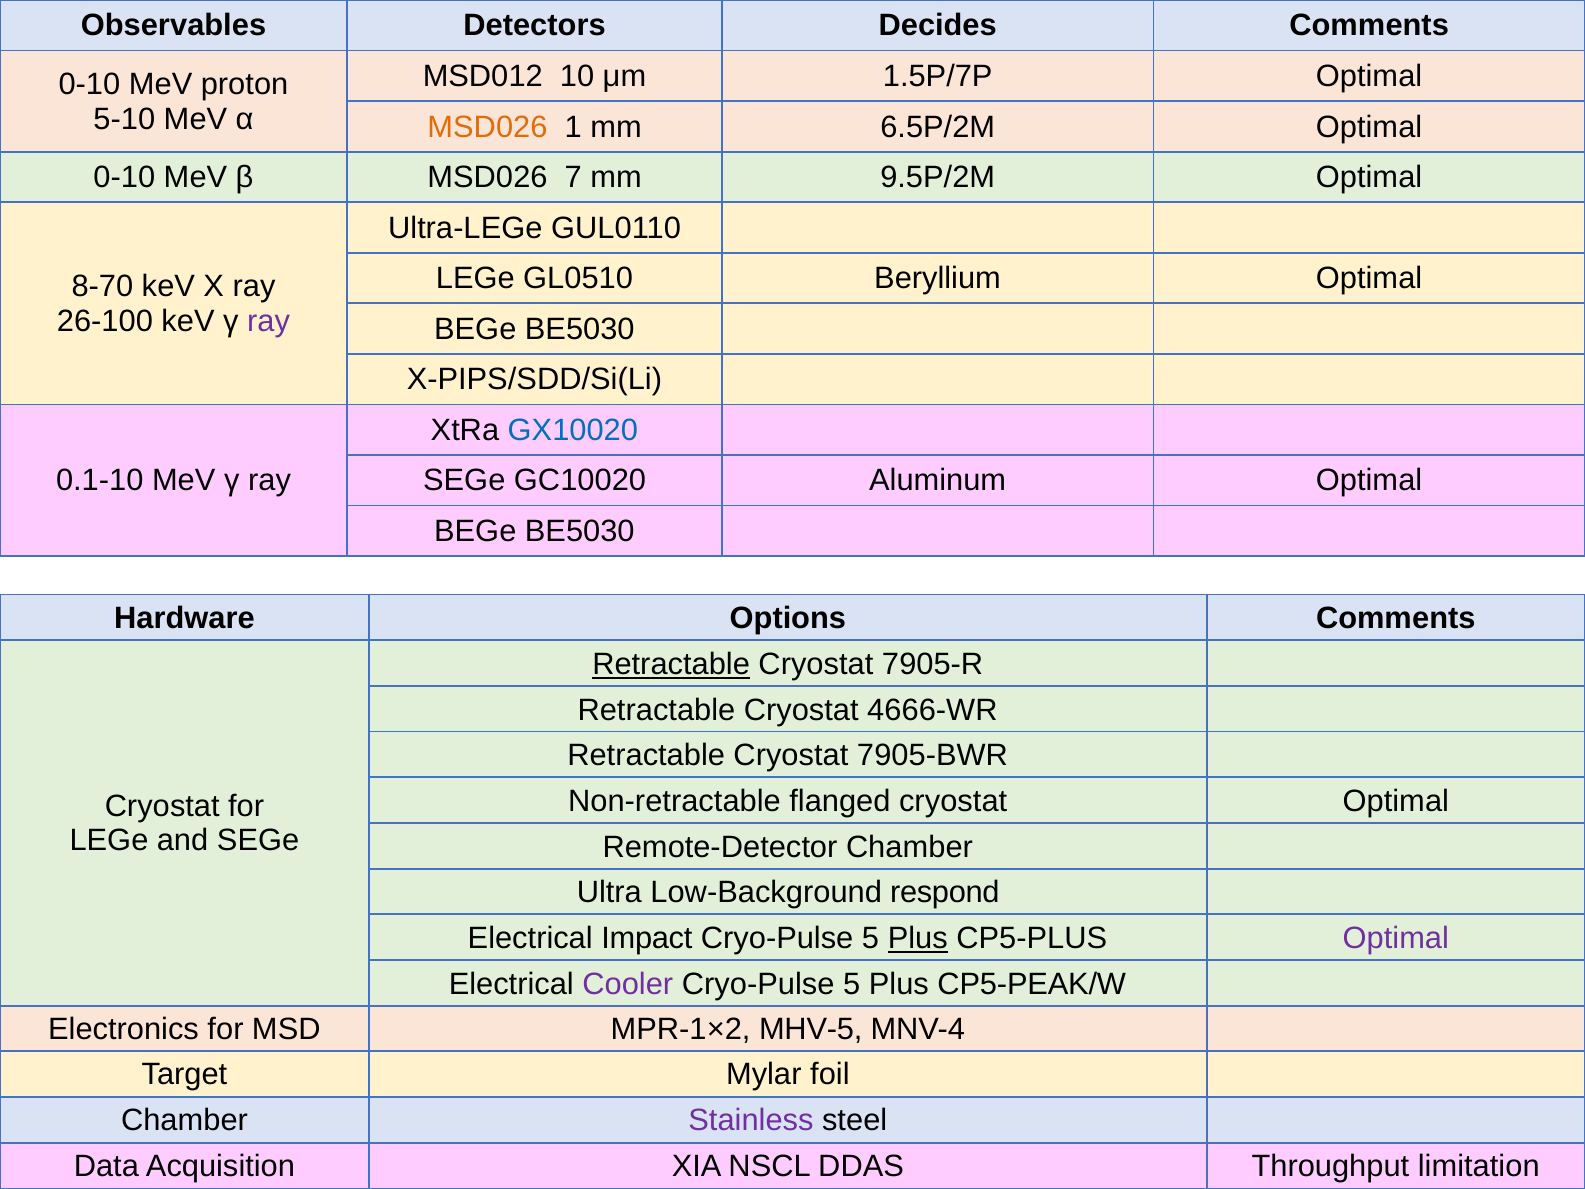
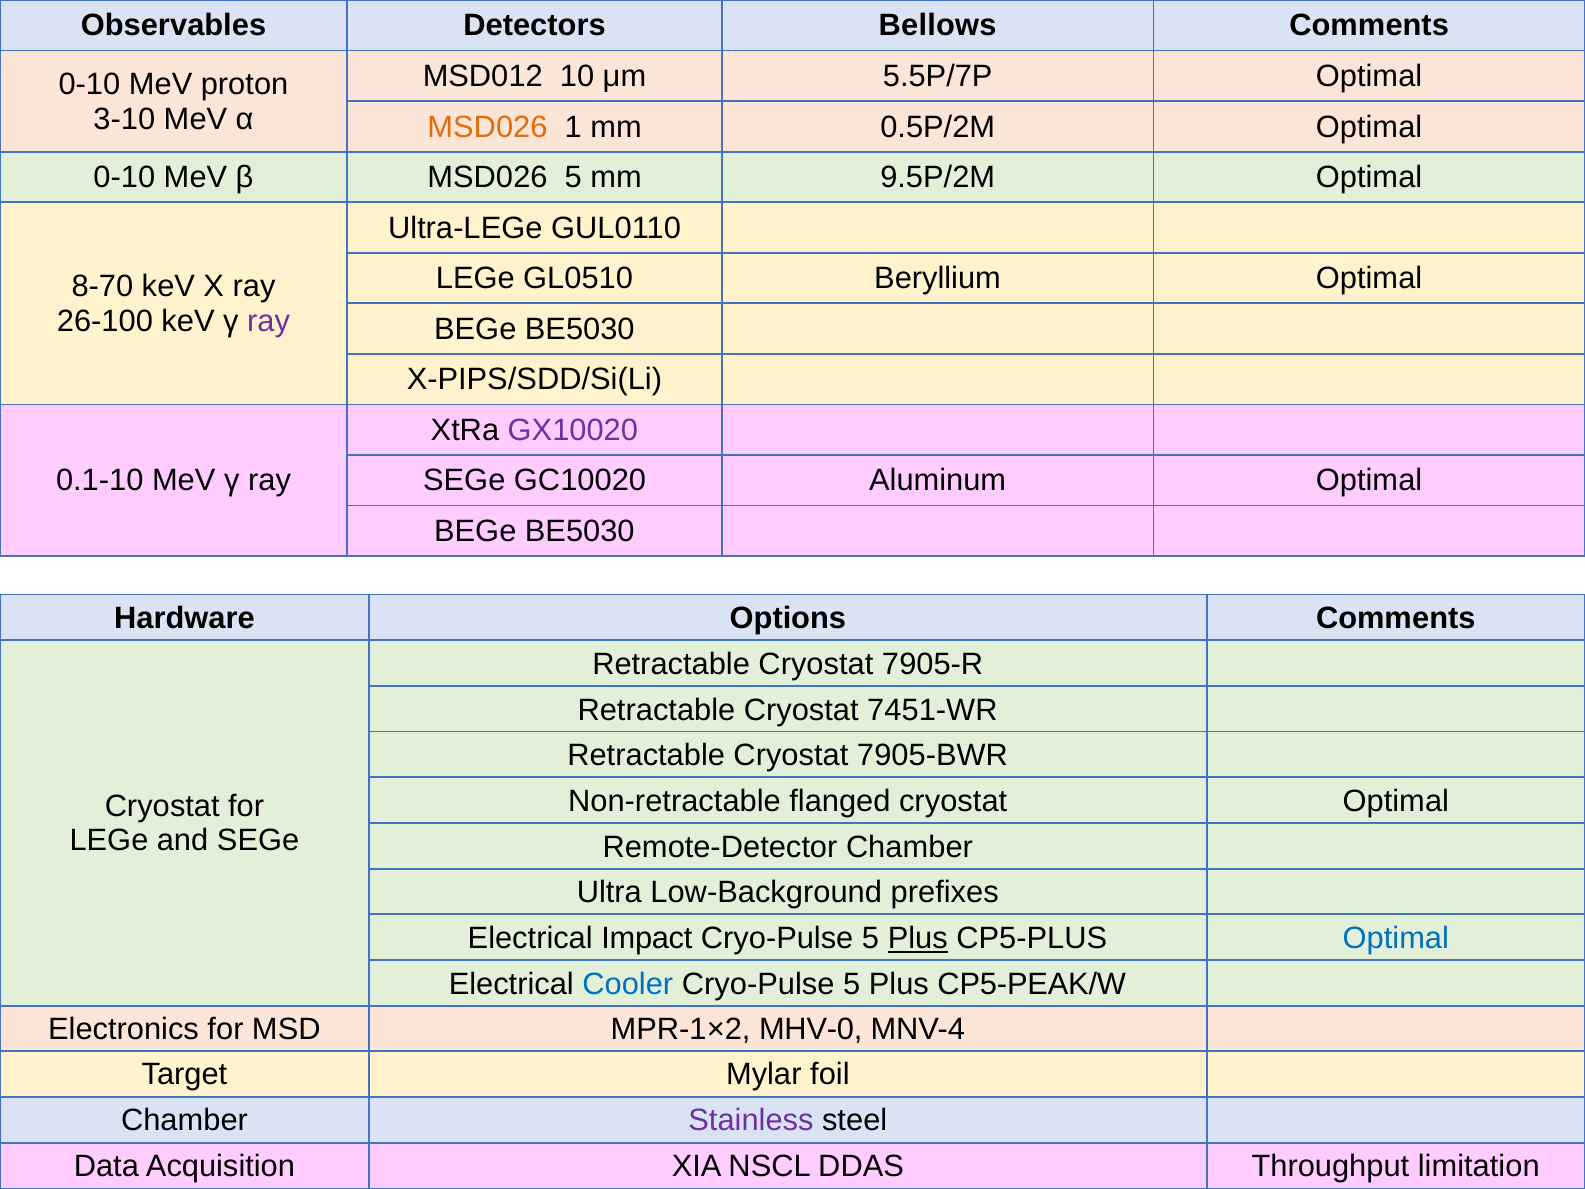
Decides: Decides -> Bellows (938, 26)
1.5P/7P: 1.5P/7P -> 5.5P/7P (938, 76)
5-10: 5-10 -> 3-10 (124, 119)
6.5P/2M: 6.5P/2M -> 0.5P/2M (938, 127)
MSD026 7: 7 -> 5 (573, 177)
GX10020 colour: blue -> purple (573, 430)
Retractable underline: present -> none (671, 664)
4666-WR: 4666-WR -> 7451-WR (932, 710)
respond: respond -> prefixes (945, 893)
Optimal colour: purple -> blue (1396, 938)
Cooler colour: purple -> blue (628, 984)
MHV-5: MHV-5 -> MHV-0 (811, 1029)
